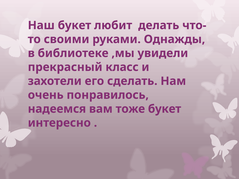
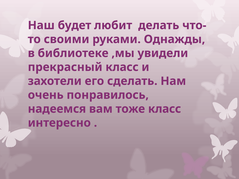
Наш букет: букет -> будет (74, 25)
тоже букет: букет -> класс (165, 109)
